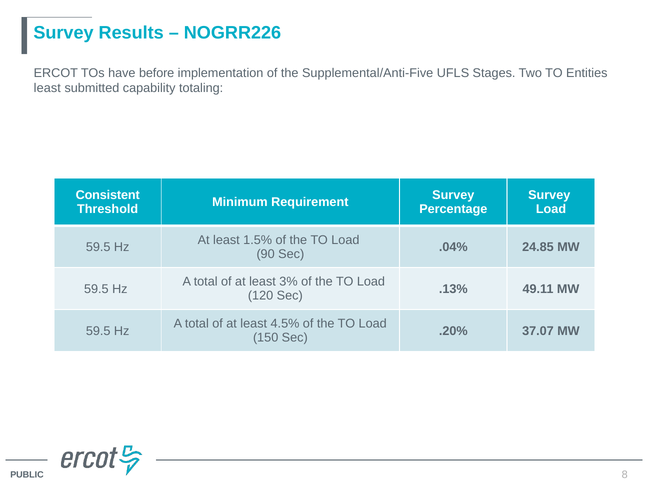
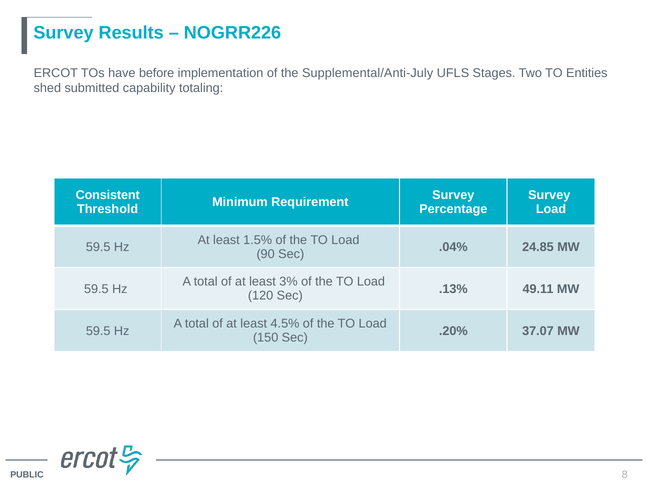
Supplemental/Anti-Five: Supplemental/Anti-Five -> Supplemental/Anti-July (368, 73)
least: least -> shed (47, 88)
